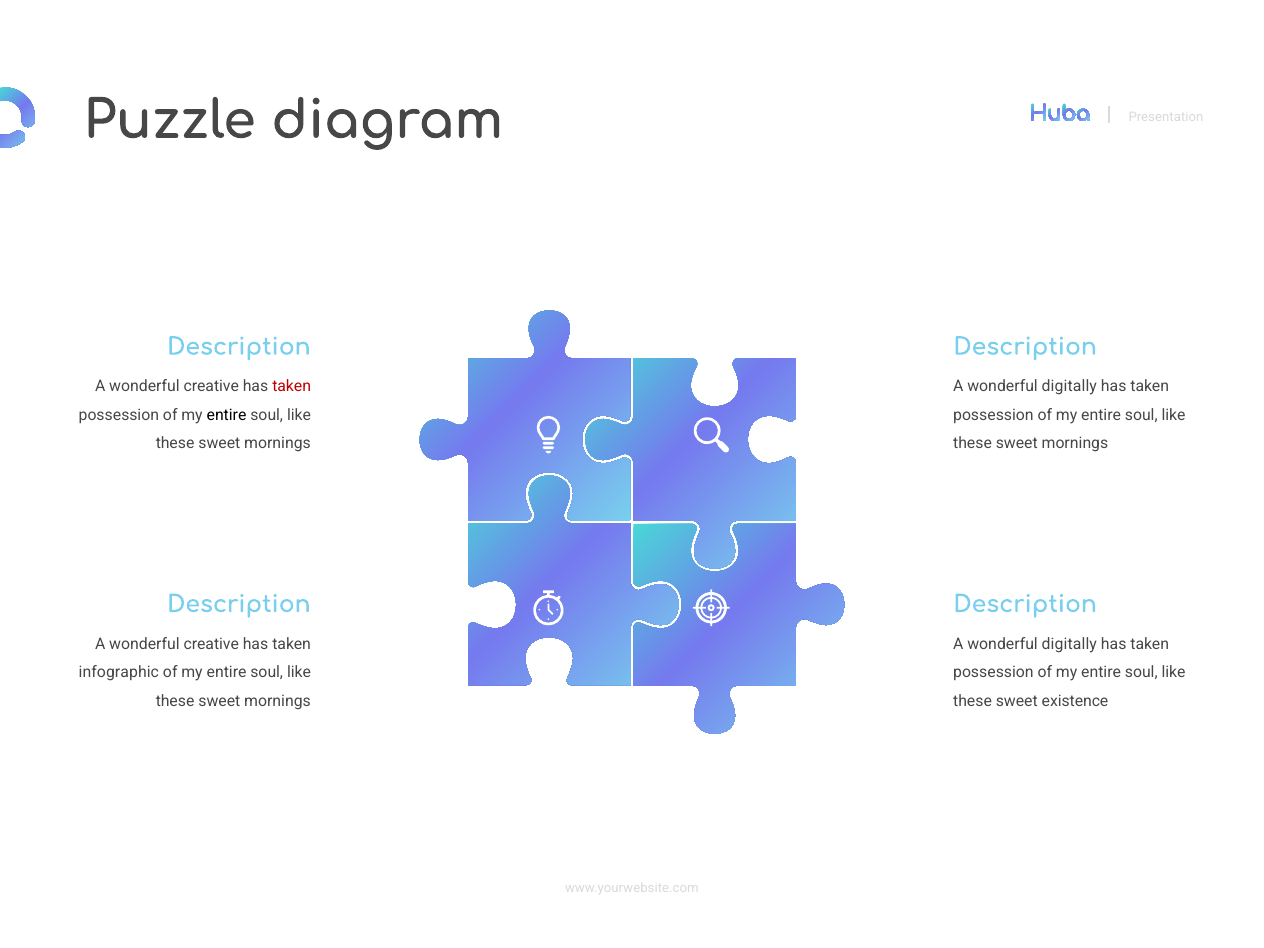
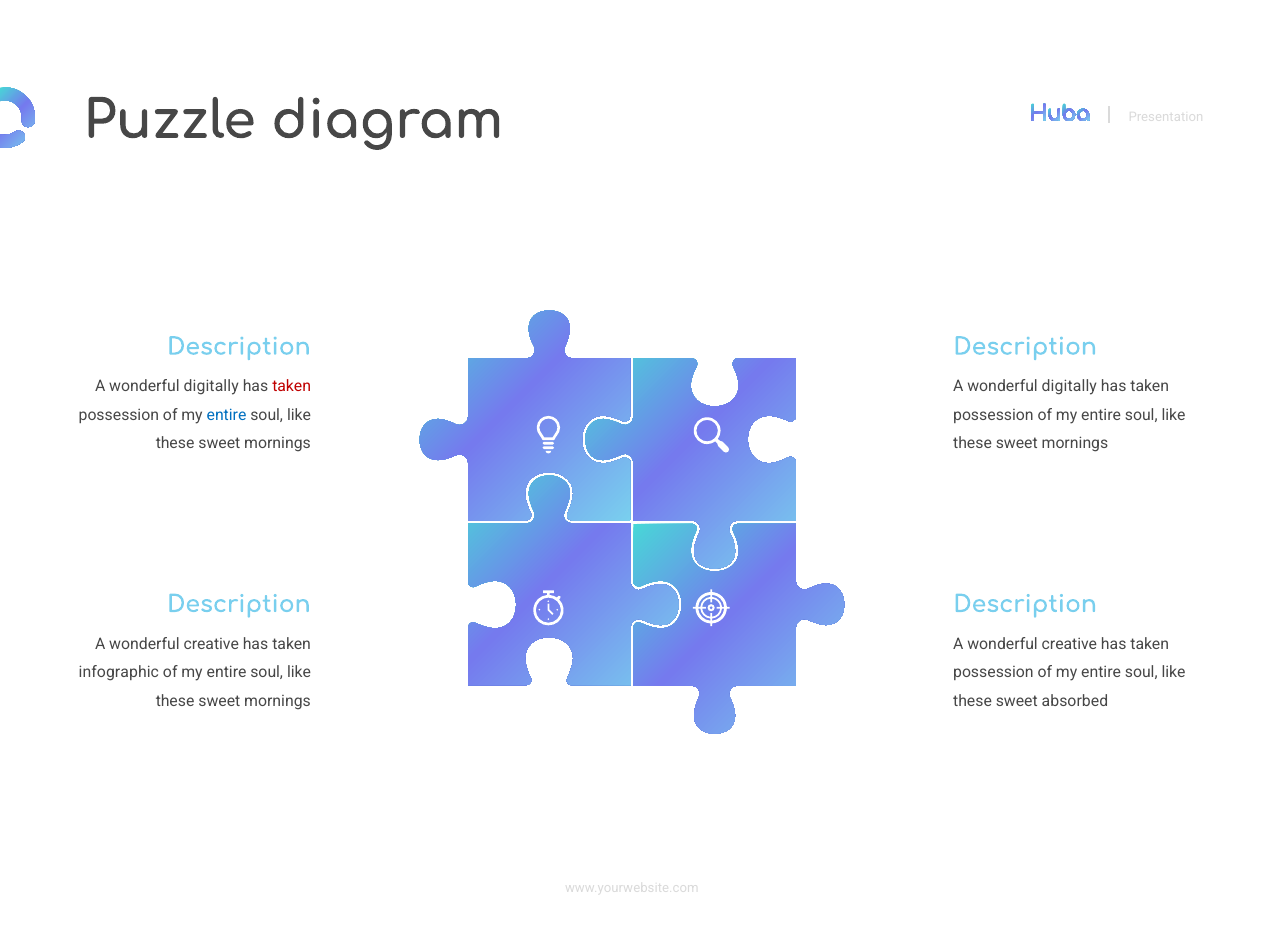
creative: creative -> digitally (211, 387)
entire colour: black -> blue (227, 415)
digitally: digitally -> creative (1069, 644)
existence: existence -> absorbed (1075, 701)
